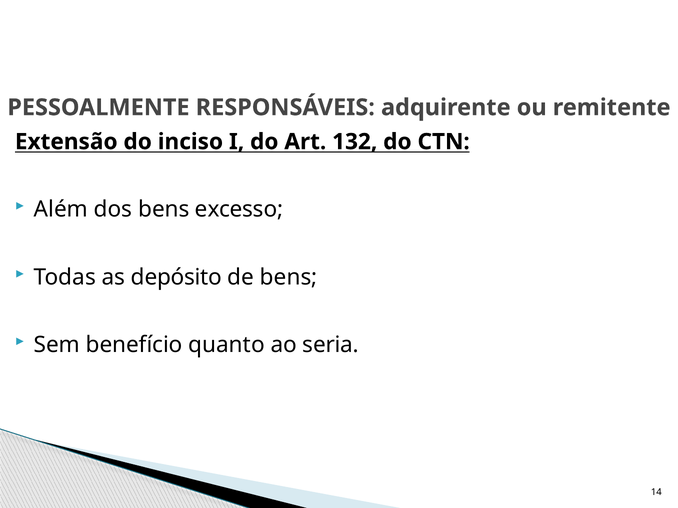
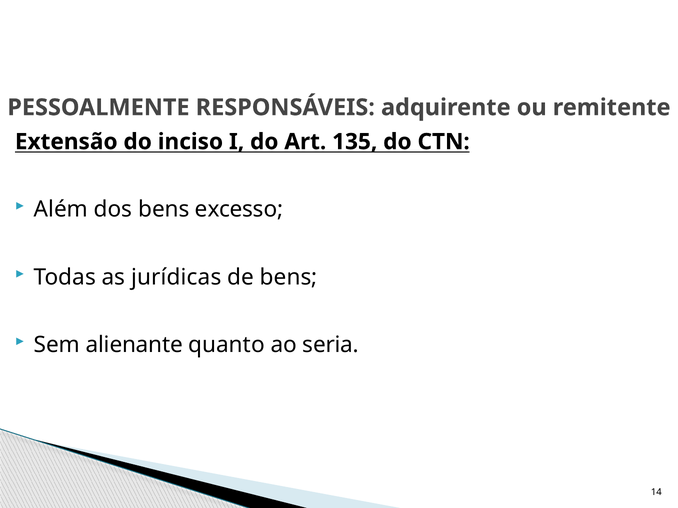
132: 132 -> 135 (355, 142)
depósito: depósito -> jurídicas (176, 277)
benefício: benefício -> alienante (134, 345)
